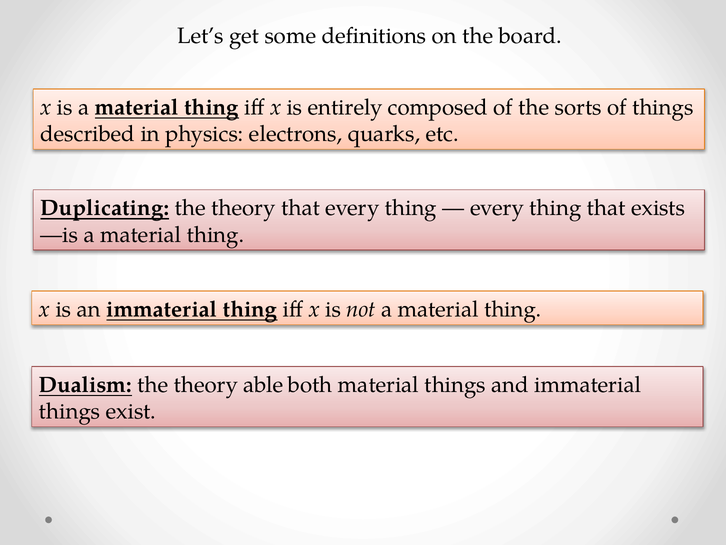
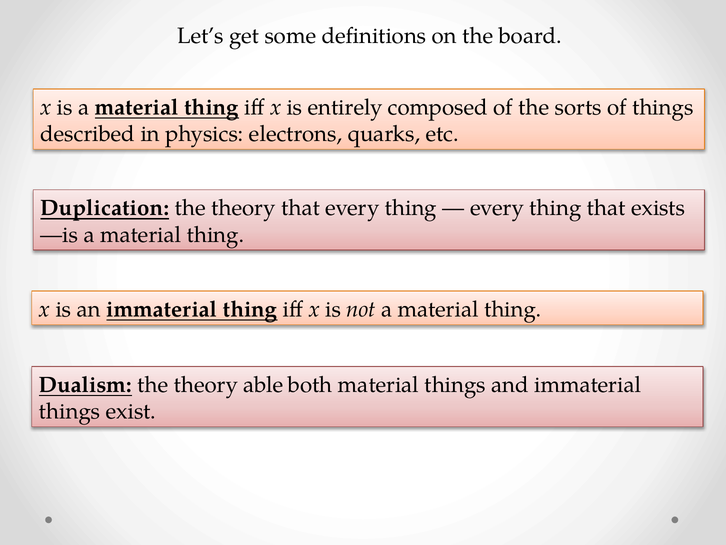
Duplicating: Duplicating -> Duplication (105, 208)
